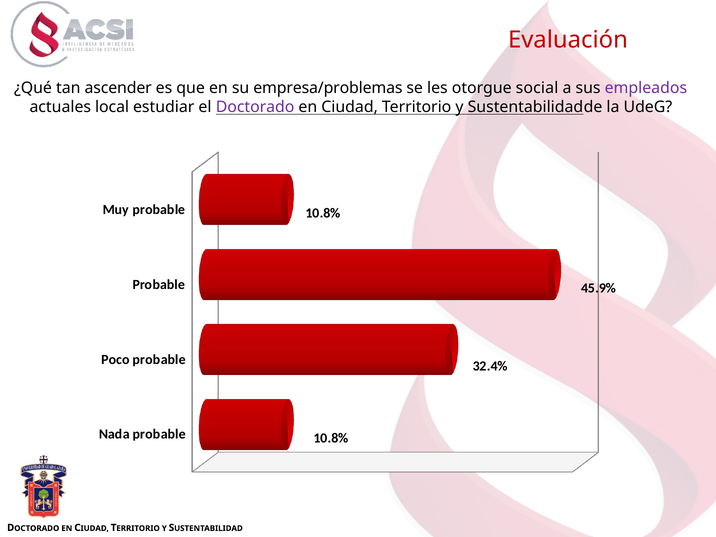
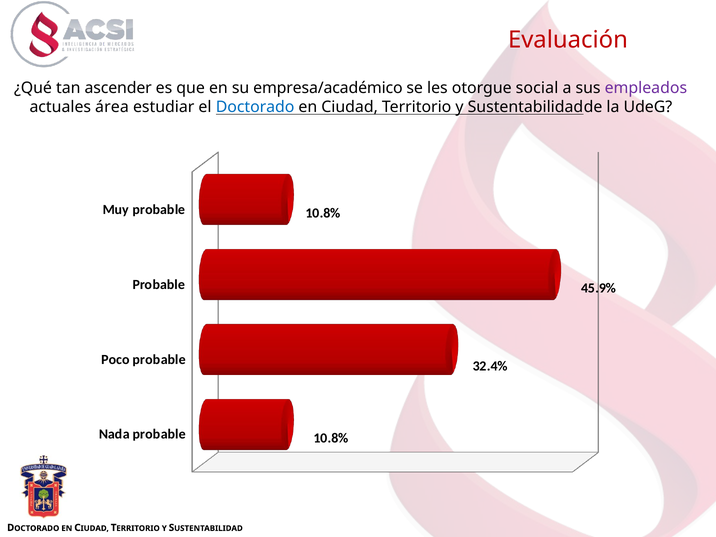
empresa/problemas: empresa/problemas -> empresa/académico (328, 88)
local: local -> área (112, 107)
Doctorado colour: purple -> blue (255, 107)
